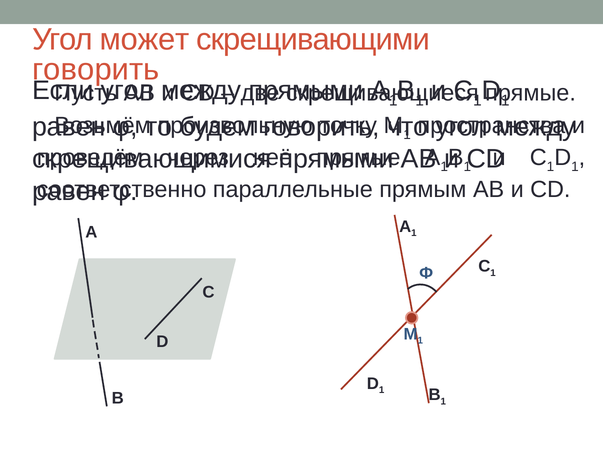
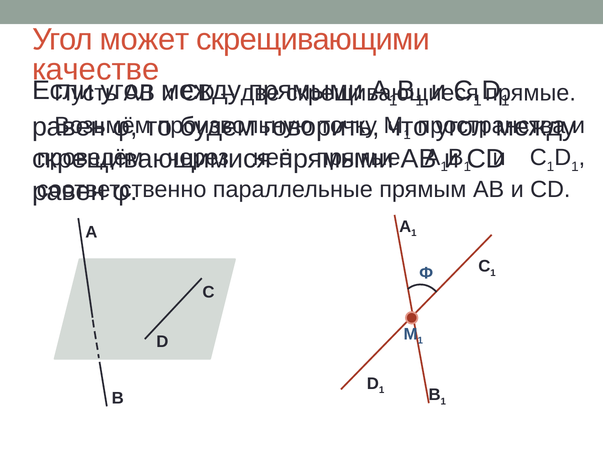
говорить: говорить -> качестве (96, 69)
